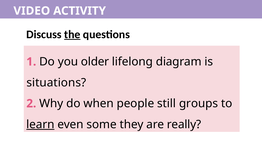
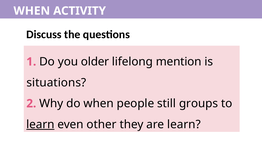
VIDEO: VIDEO -> WHEN (32, 11)
the underline: present -> none (72, 35)
diagram: diagram -> mention (179, 62)
some: some -> other (102, 125)
are really: really -> learn (184, 125)
